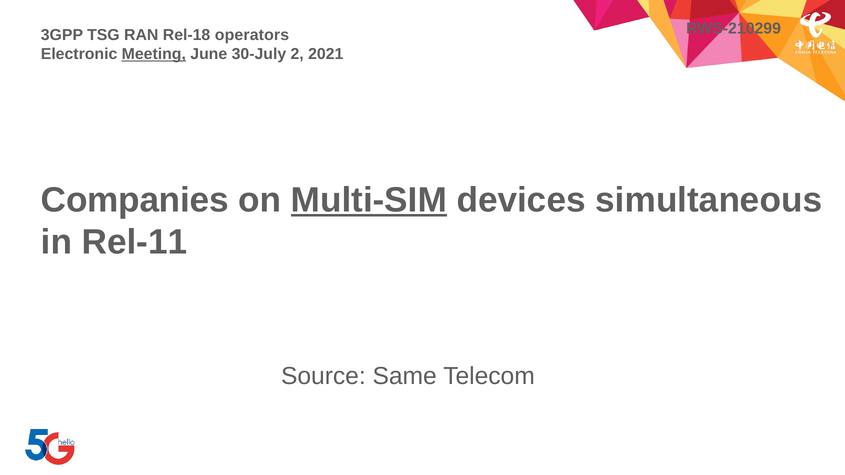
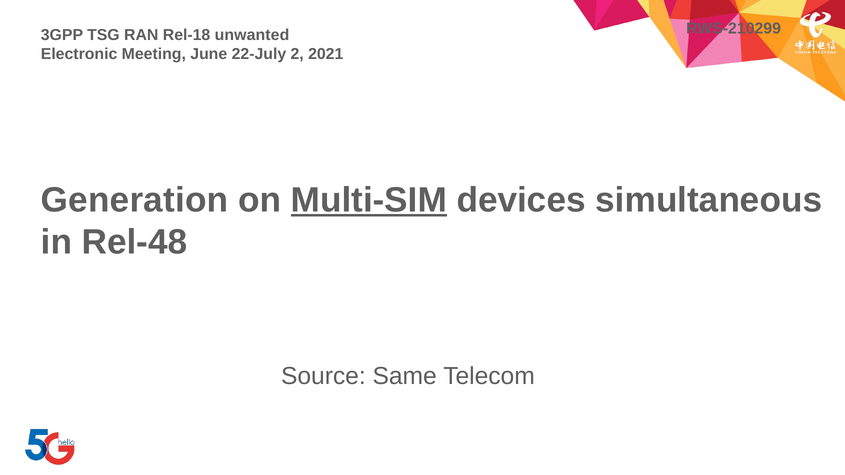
operators: operators -> unwanted (252, 35)
Meeting underline: present -> none (154, 54)
30-July: 30-July -> 22-July (259, 54)
Companies: Companies -> Generation (135, 200)
Rel-11: Rel-11 -> Rel-48 (135, 243)
